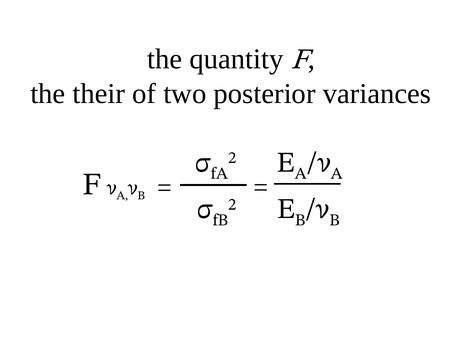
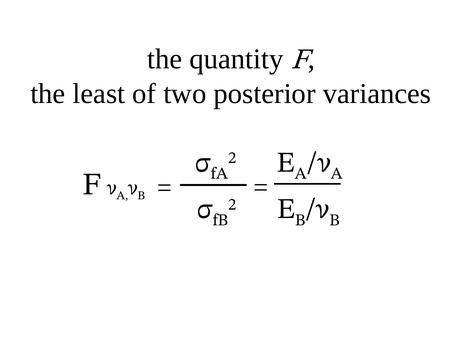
their: their -> least (99, 94)
